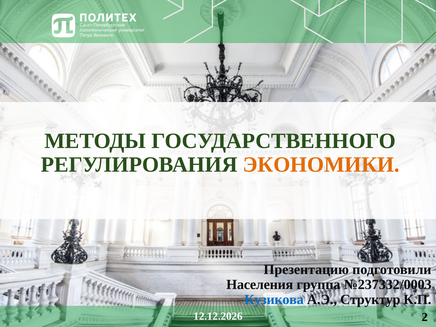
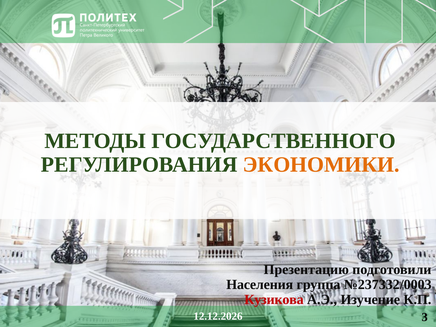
Кузикова colour: blue -> red (274, 300)
Структур: Структур -> Изучение (370, 300)
2: 2 -> 3 (425, 317)
